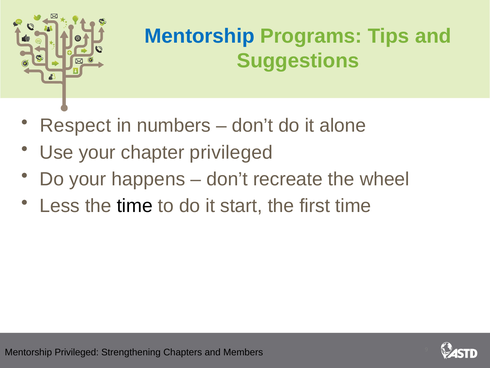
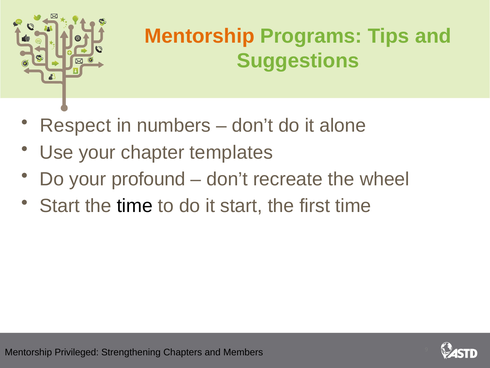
Mentorship colour: blue -> orange (200, 36)
chapter privileged: privileged -> templates (231, 152)
happens: happens -> profound (149, 179)
Less: Less -> Start (60, 206)
